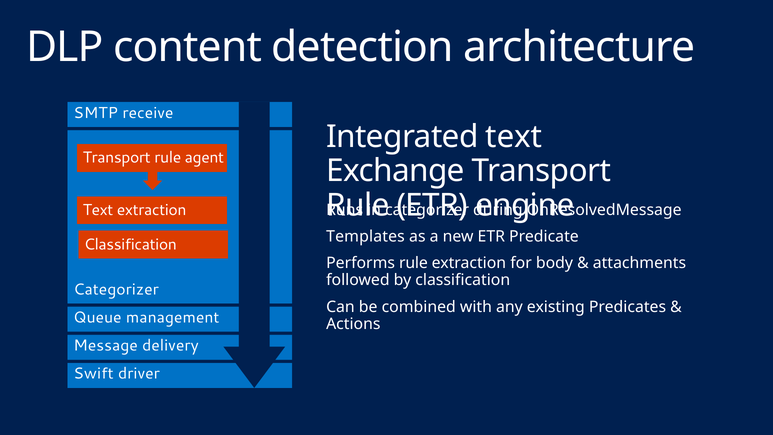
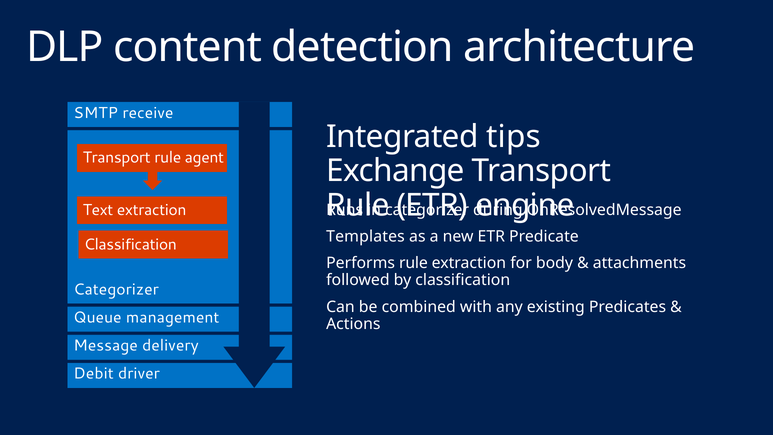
Integrated text: text -> tips (514, 137)
Swift: Swift -> Debit (94, 374)
